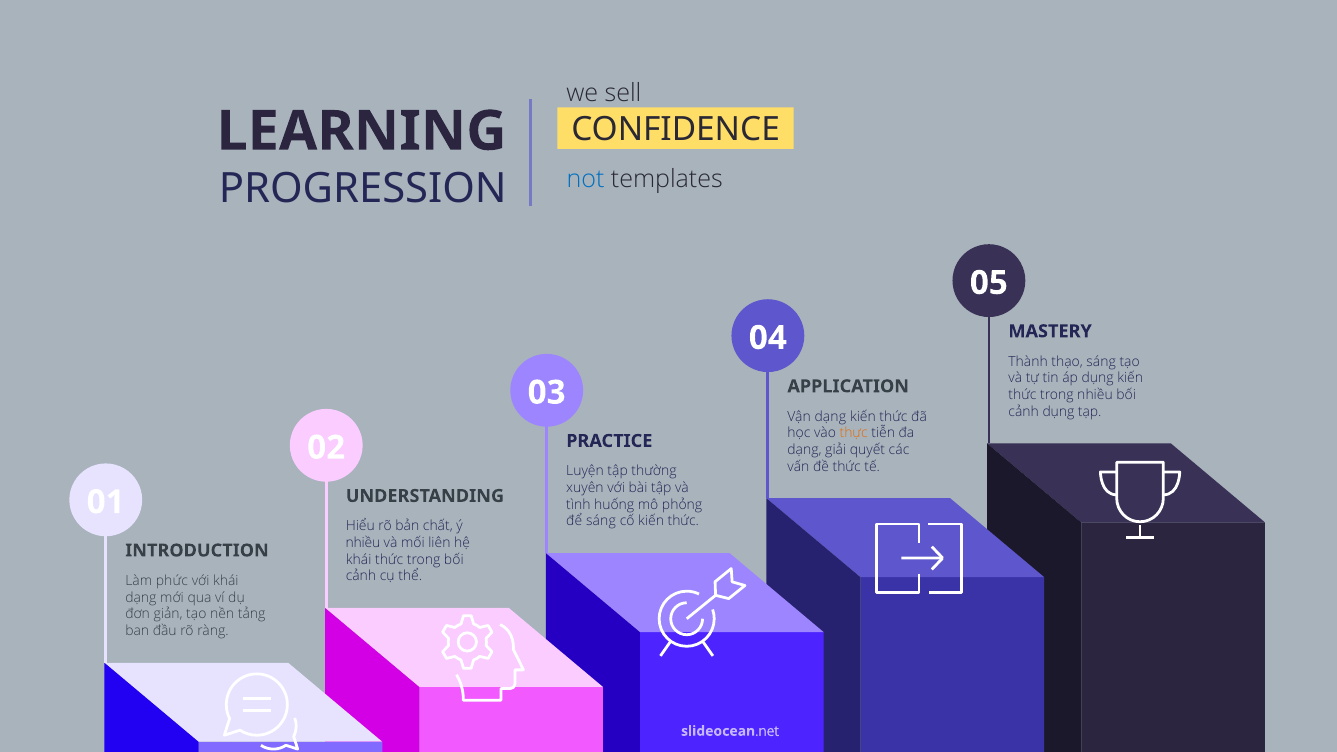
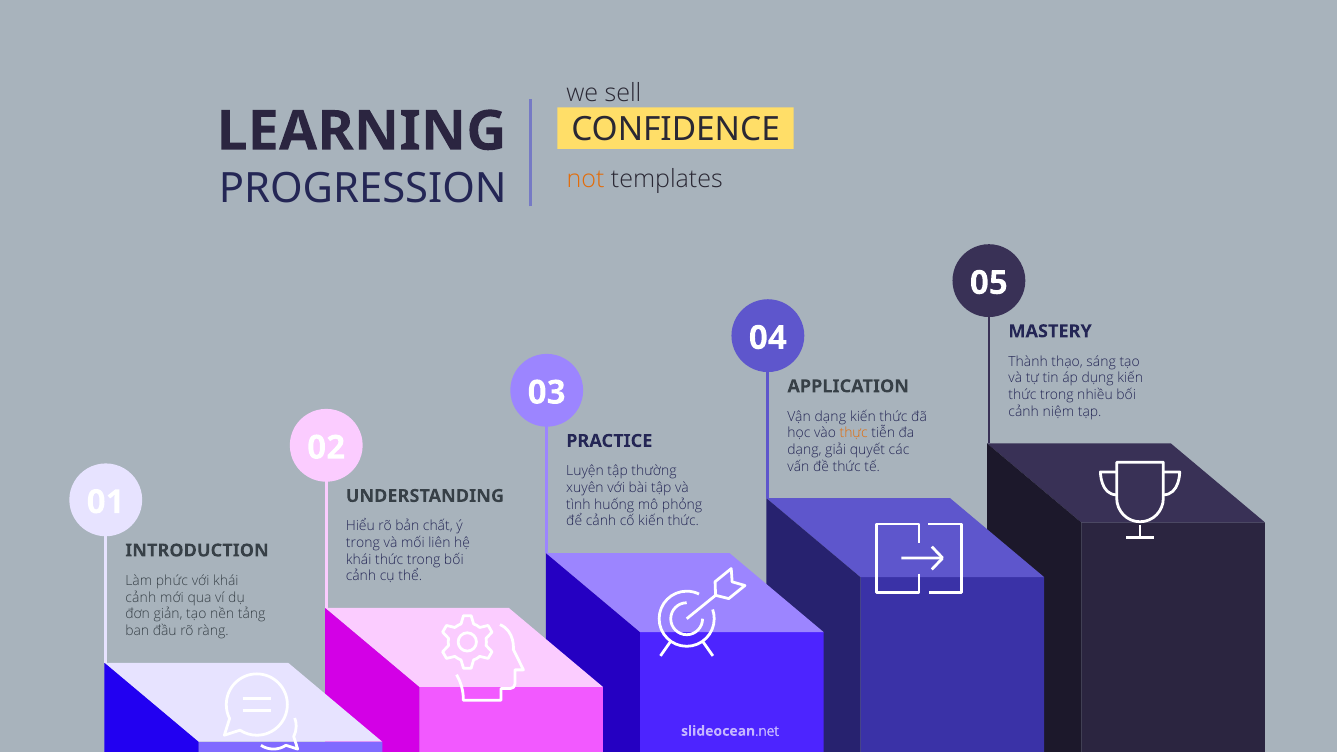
not colour: blue -> orange (586, 180)
cảnh dụng: dụng -> niệm (1058, 412)
để sáng: sáng -> cảnh (601, 521)
nhiều: nhiều -> trong (363, 543)
dạng: dạng -> cảnh (141, 598)
